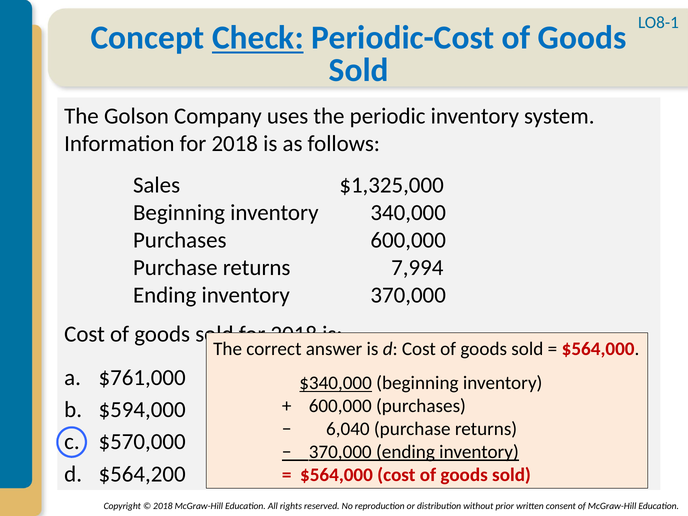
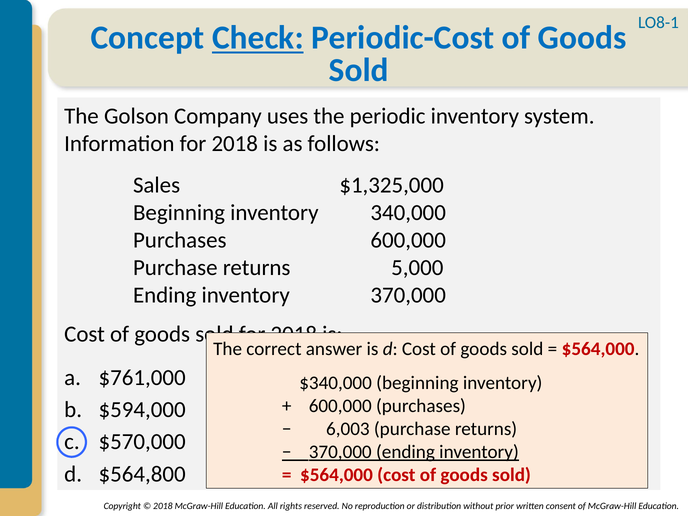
7,994: 7,994 -> 5,000 (417, 268)
$340,000 underline: present -> none (336, 383)
6,040: 6,040 -> 6,003 (348, 429)
$564,200: $564,200 -> $564,800 (142, 474)
